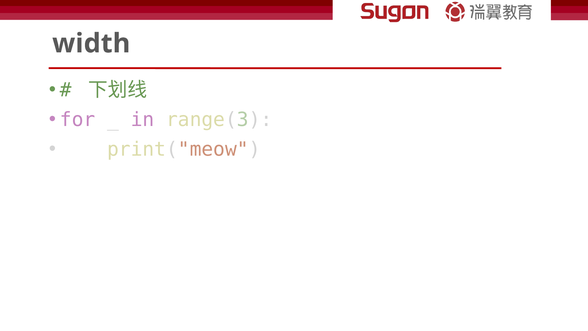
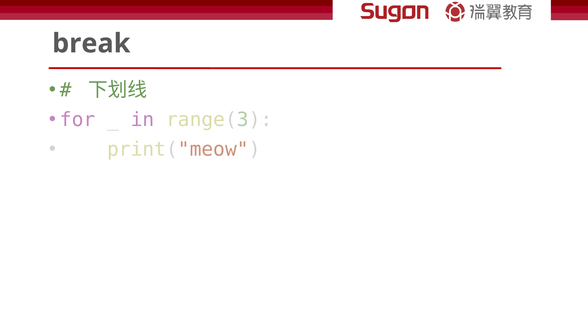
width: width -> break (91, 43)
